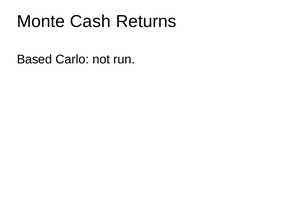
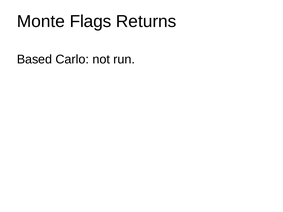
Cash: Cash -> Flags (91, 21)
